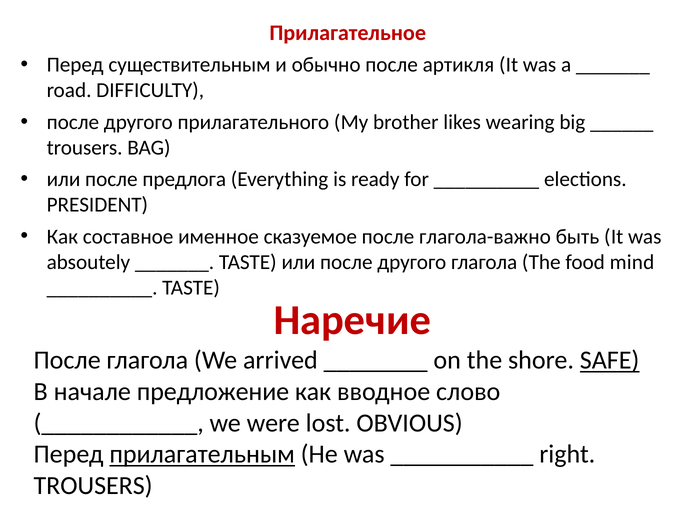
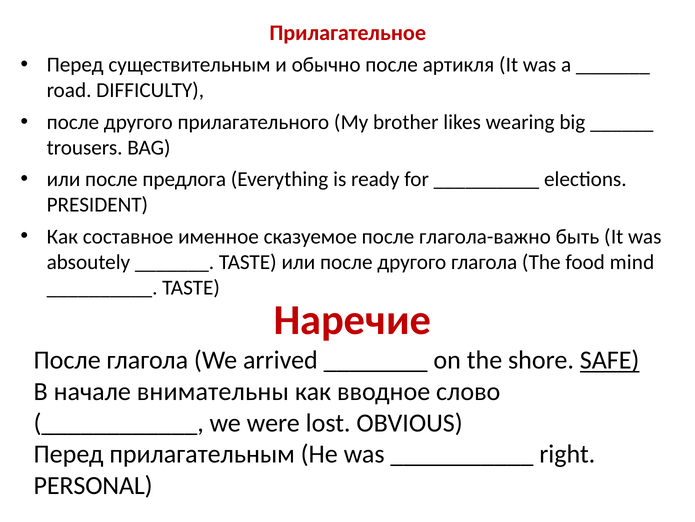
предложение: предложение -> внимательны (213, 391)
прилагательным underline: present -> none (202, 454)
TROUSERS: TROUSERS -> PERSONAL (93, 485)
